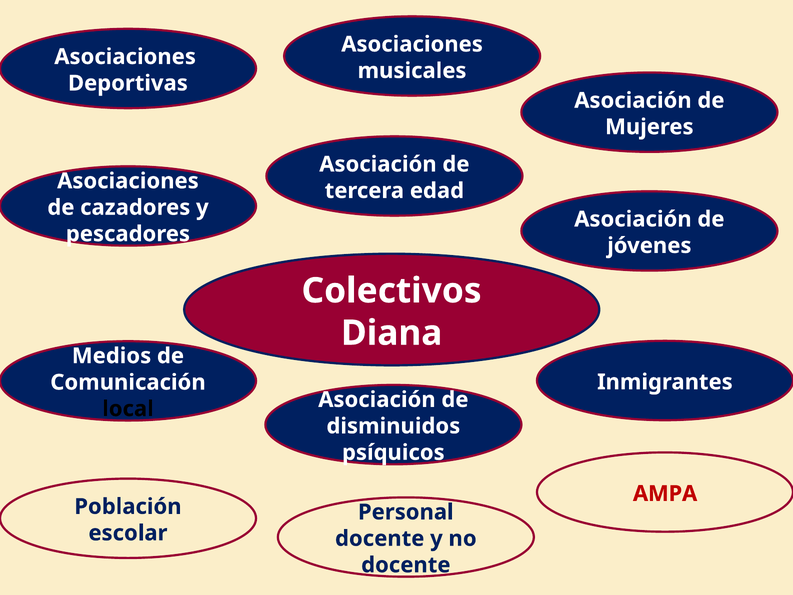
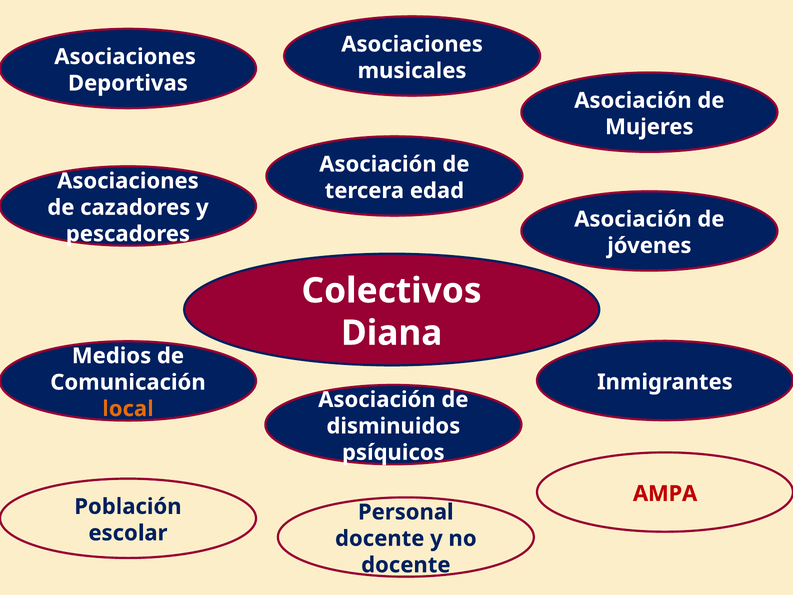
local colour: black -> orange (128, 409)
